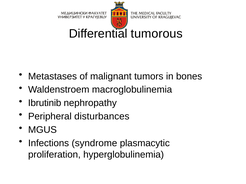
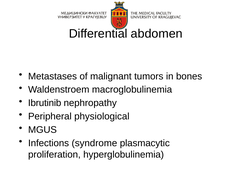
tumorous: tumorous -> abdomen (157, 34)
disturbances: disturbances -> physiological (102, 117)
